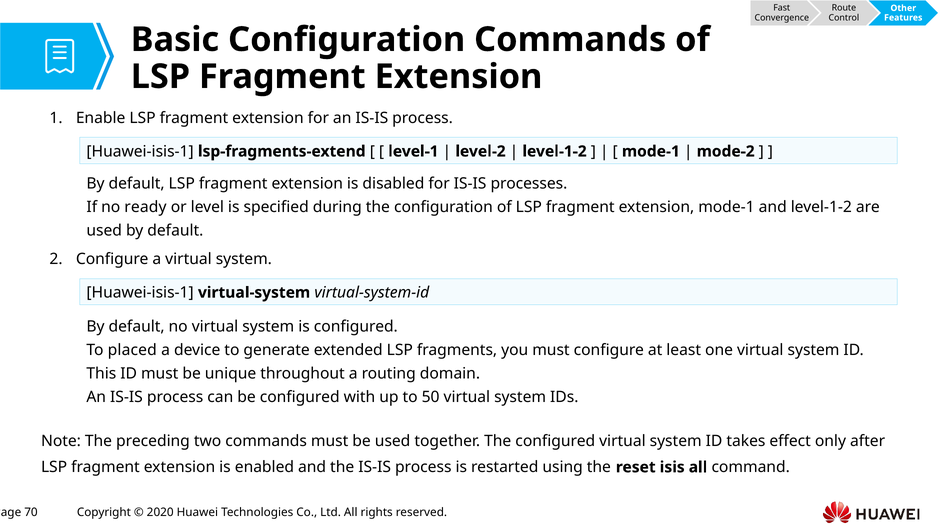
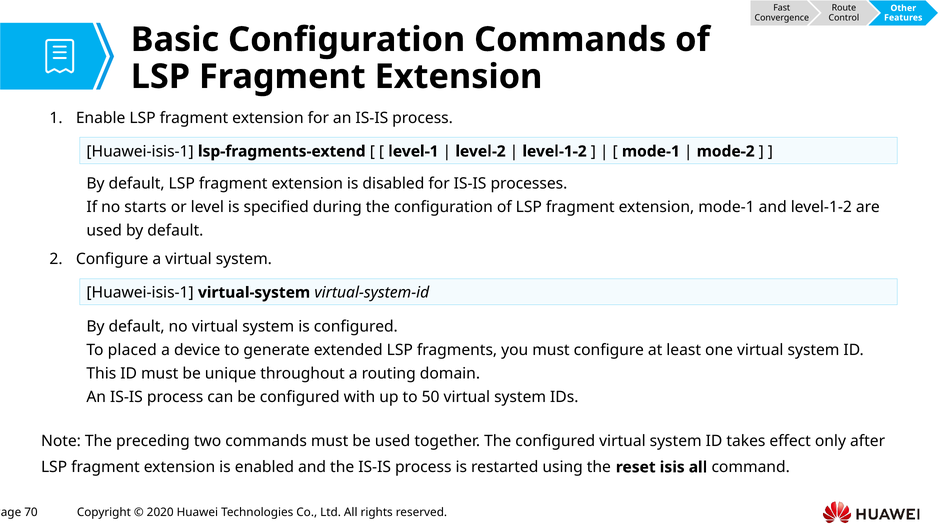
ready: ready -> starts (145, 207)
